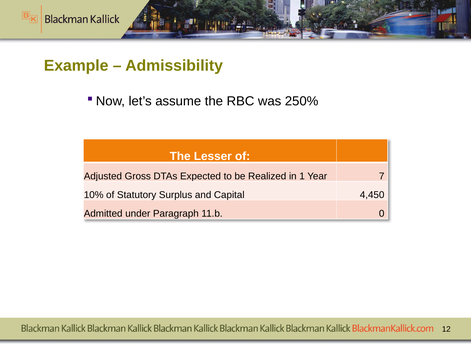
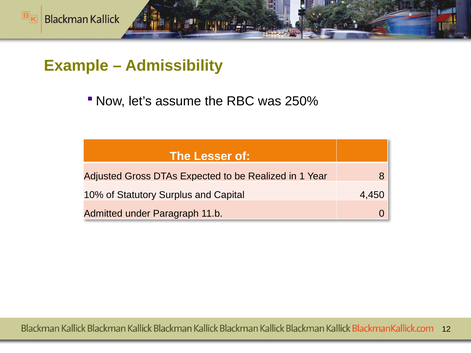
7: 7 -> 8 (382, 176)
